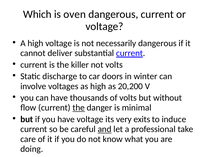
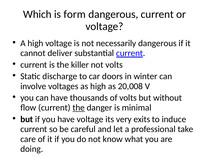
oven: oven -> form (75, 14)
20,200: 20,200 -> 20,008 (130, 86)
and underline: present -> none (105, 129)
